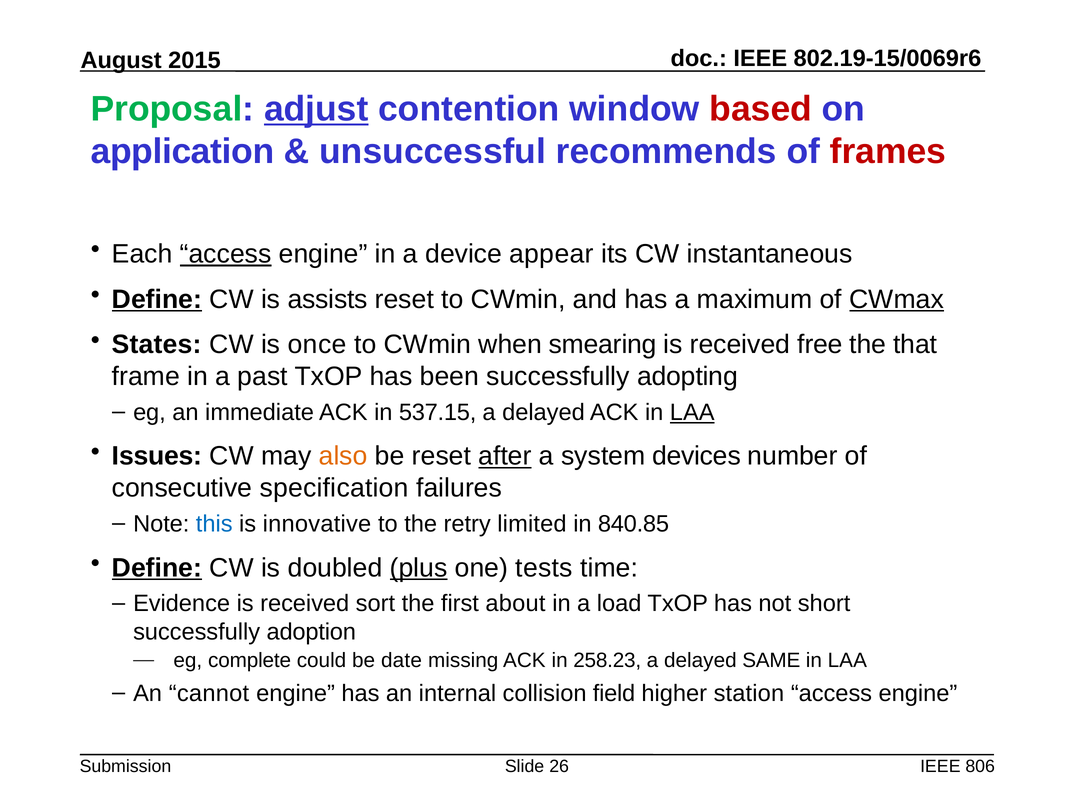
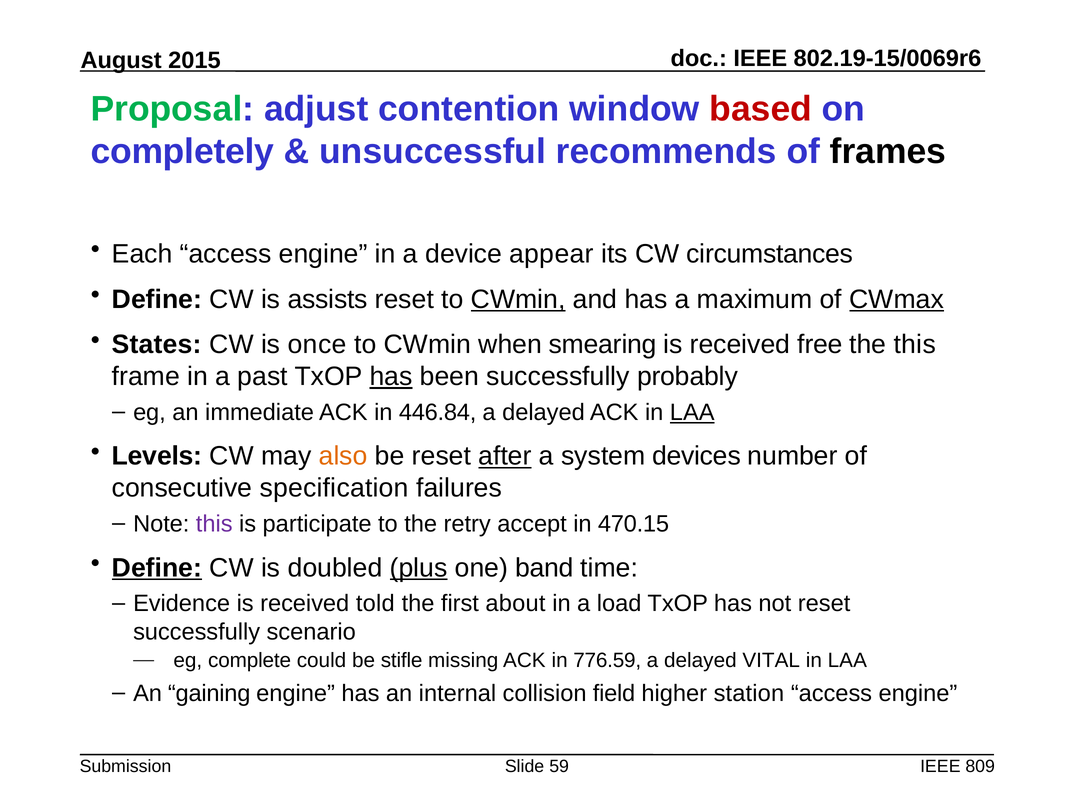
adjust underline: present -> none (316, 109)
application: application -> completely (182, 152)
frames colour: red -> black (888, 152)
access underline: present -> none (226, 254)
instantaneous: instantaneous -> circumstances (770, 254)
Define underline: present -> none (157, 299)
CWmin underline: none -> present (518, 299)
the that: that -> this (915, 345)
has underline: none -> present (391, 376)
adopting: adopting -> probably (687, 376)
537.15: 537.15 -> 446.84 (438, 412)
Issues: Issues -> Levels (157, 456)
this colour: blue -> purple (214, 524)
innovative: innovative -> participate (317, 524)
limited: limited -> accept (532, 524)
840.85: 840.85 -> 470.15 (633, 524)
tests: tests -> band (544, 568)
sort: sort -> told (375, 603)
not short: short -> reset (824, 603)
adoption: adoption -> scenario (311, 632)
date: date -> stifle (402, 660)
258.23: 258.23 -> 776.59 (607, 660)
SAME: SAME -> VITAL (771, 660)
cannot: cannot -> gaining (209, 693)
26: 26 -> 59 (559, 766)
806: 806 -> 809 (980, 766)
